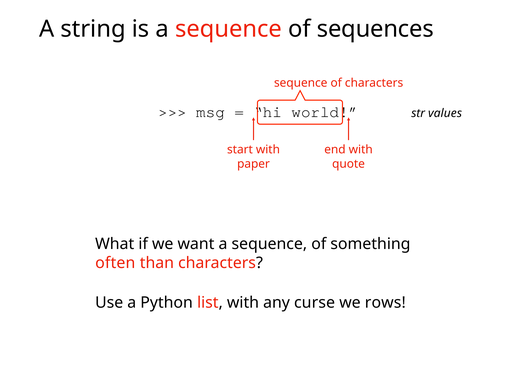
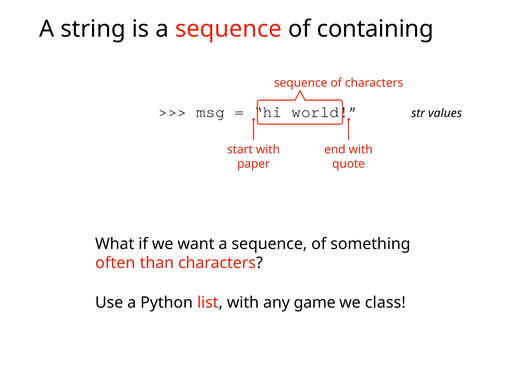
sequences: sequences -> containing (375, 29)
curse: curse -> game (315, 303)
rows: rows -> class (385, 303)
